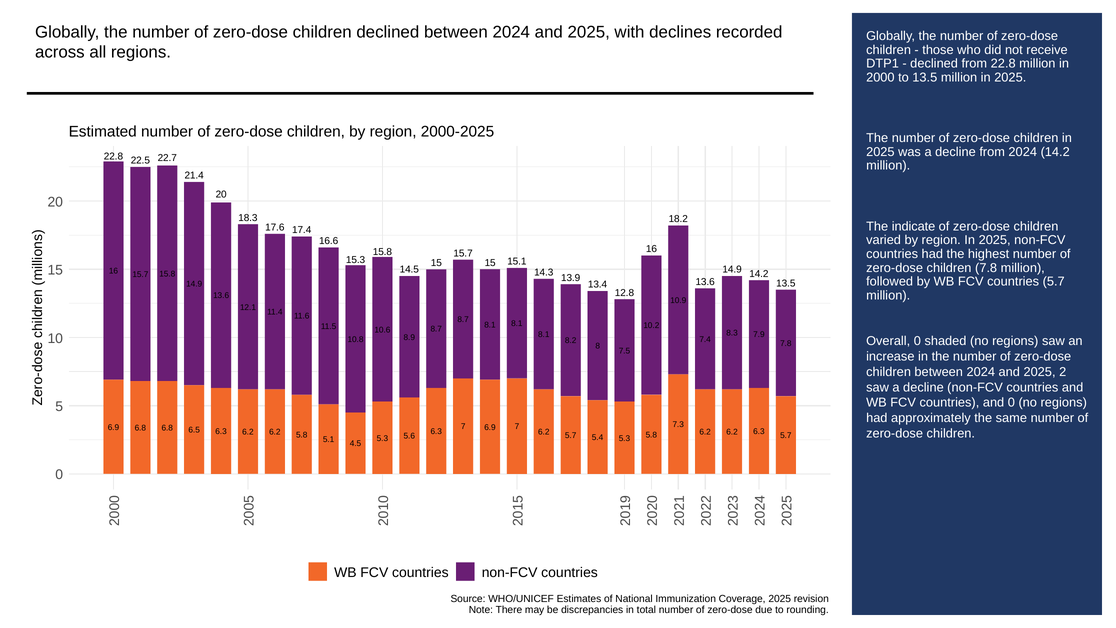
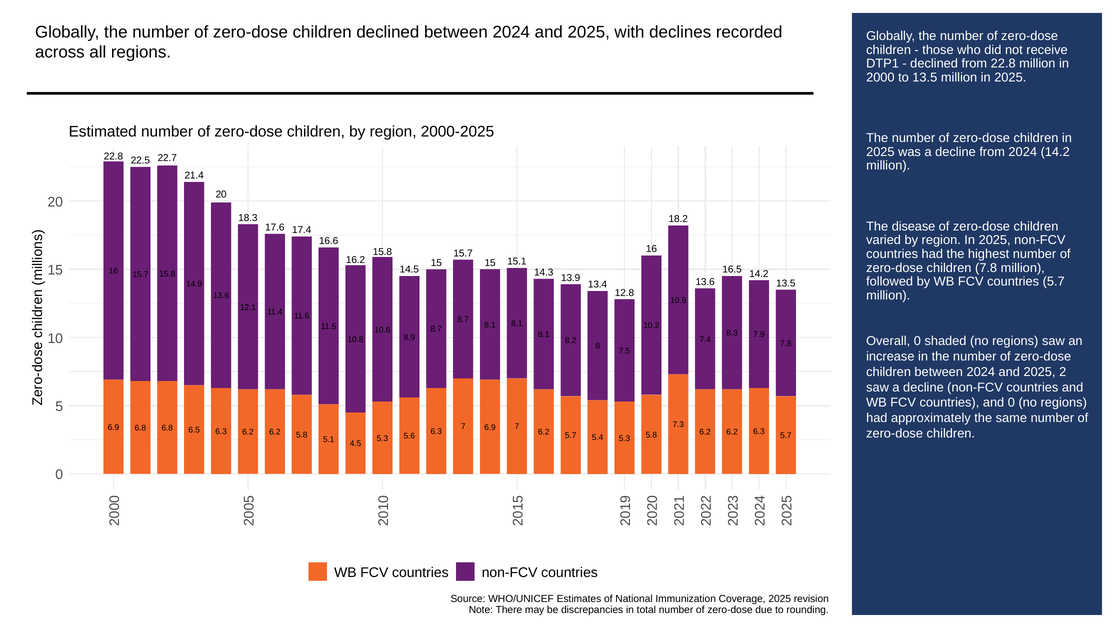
indicate: indicate -> disease (914, 226)
15.3: 15.3 -> 16.2 (356, 260)
14.9: 14.9 -> 16.5 (732, 270)
